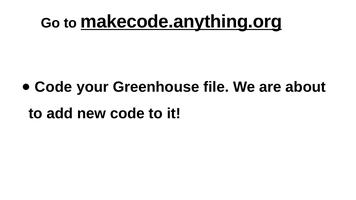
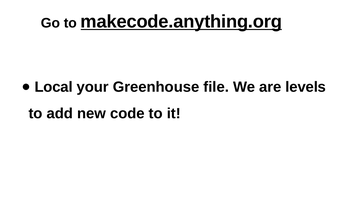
Code: Code -> Local (54, 87)
about: about -> levels (306, 87)
